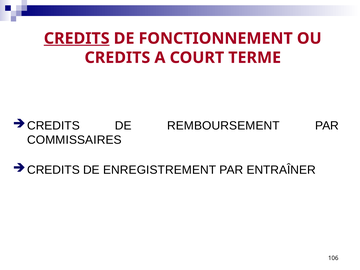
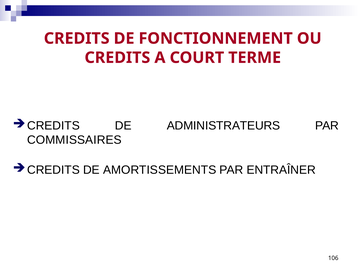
CREDITS underline: present -> none (77, 38)
REMBOURSEMENT: REMBOURSEMENT -> ADMINISTRATEURS (224, 126)
ENREGISTREMENT: ENREGISTREMENT -> AMORTISSEMENTS (160, 170)
